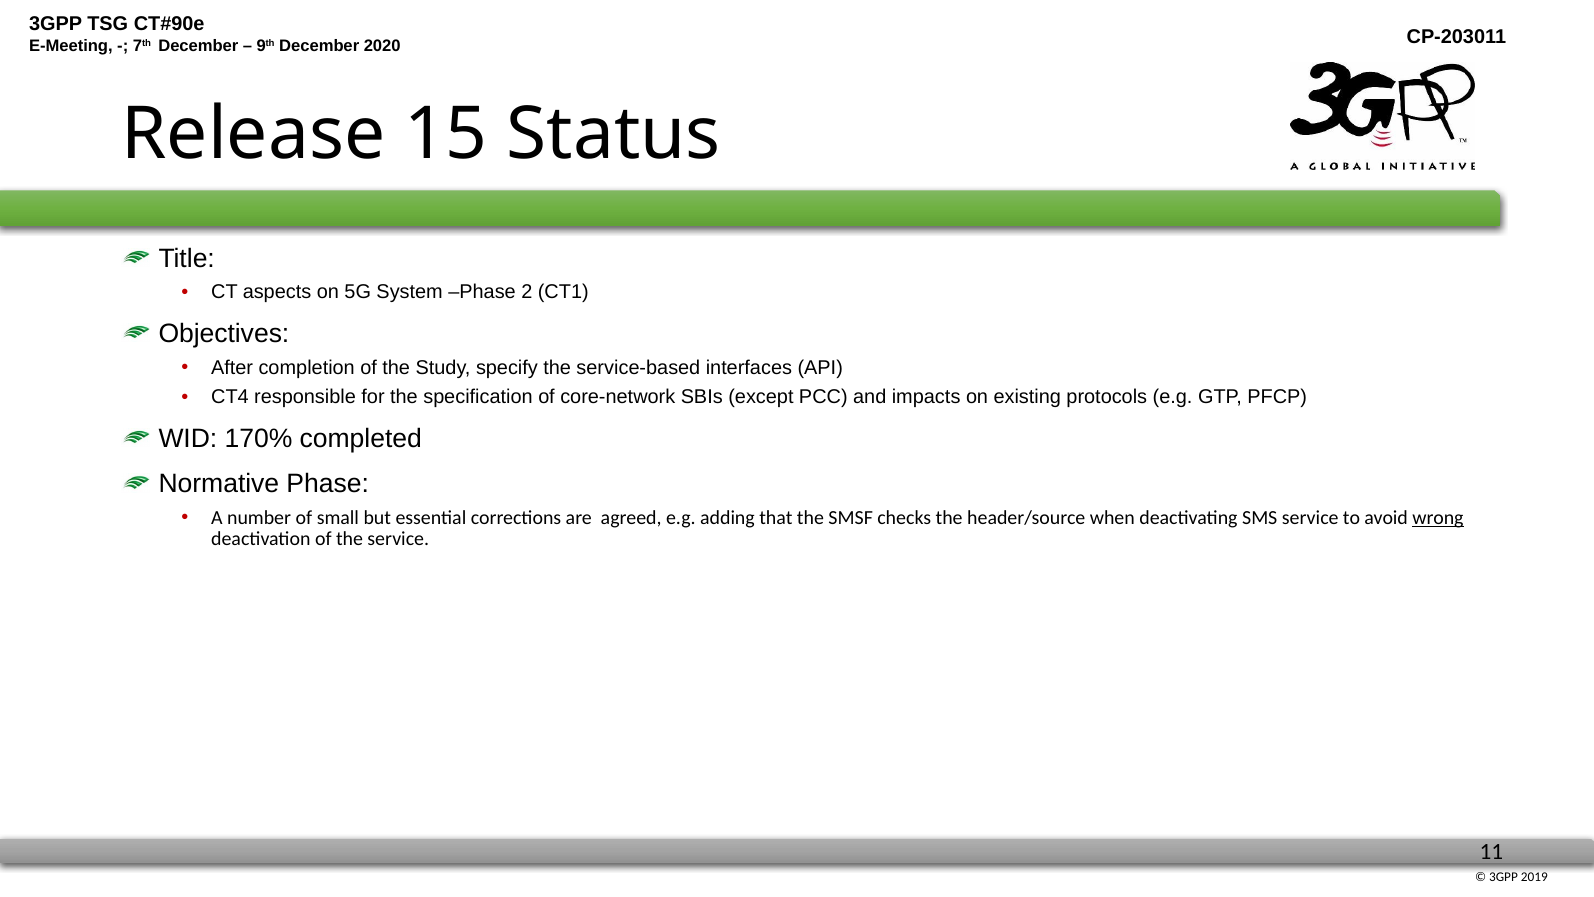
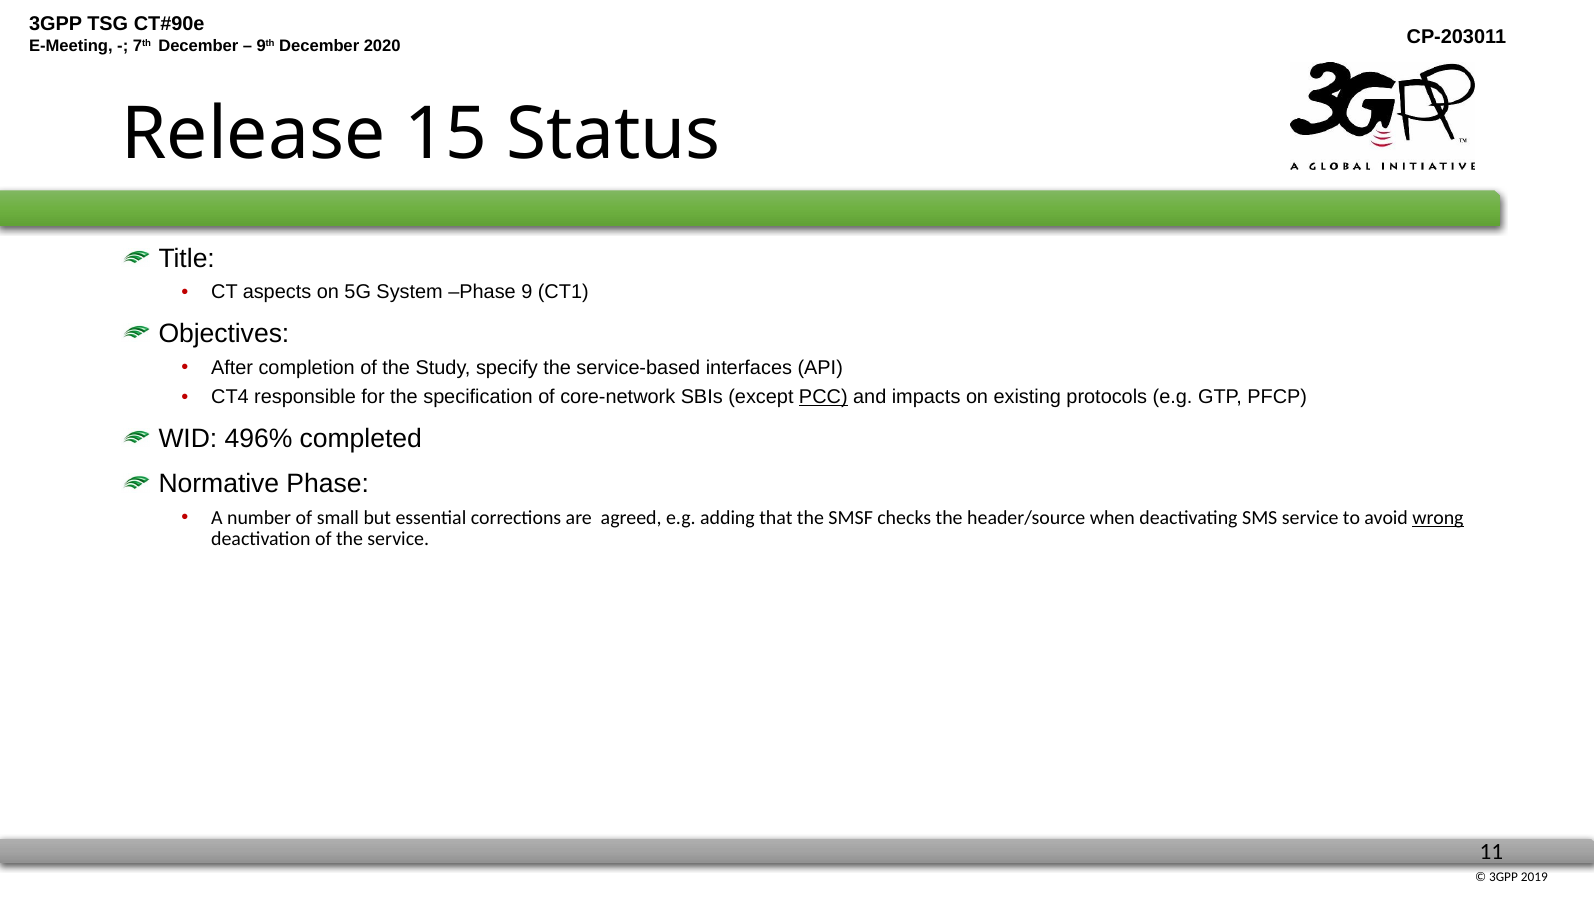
2: 2 -> 9 (527, 292)
PCC underline: none -> present (823, 397)
170%: 170% -> 496% (258, 439)
